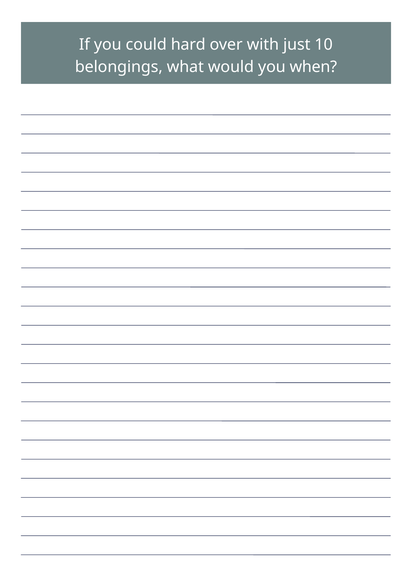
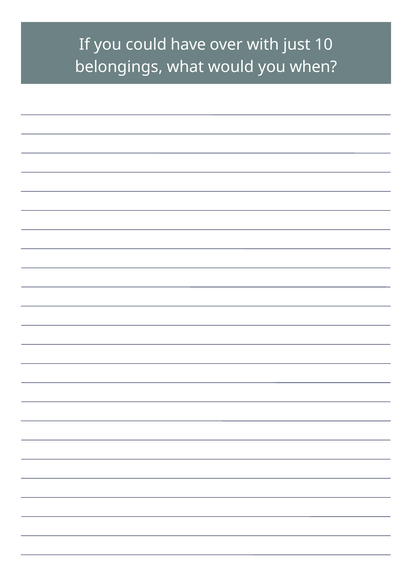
hard: hard -> have (188, 44)
